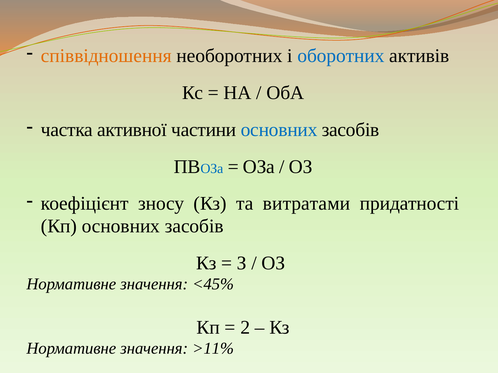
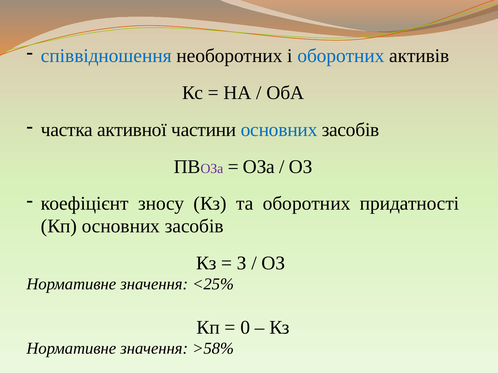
співвідношення colour: orange -> blue (106, 56)
ОЗа colour: blue -> purple (212, 169)
та витратами: витратами -> оборотних (307, 204)
<45%: <45% -> <25% (213, 284)
2: 2 -> 0 (245, 328)
>11%: >11% -> >58% (213, 349)
